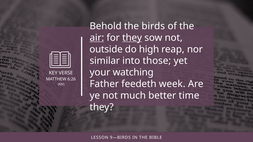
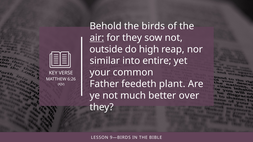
they underline: present -> none (132, 38)
those: those -> entire (157, 61)
watching: watching -> common (133, 73)
week: week -> plant (172, 84)
time: time -> over (189, 96)
